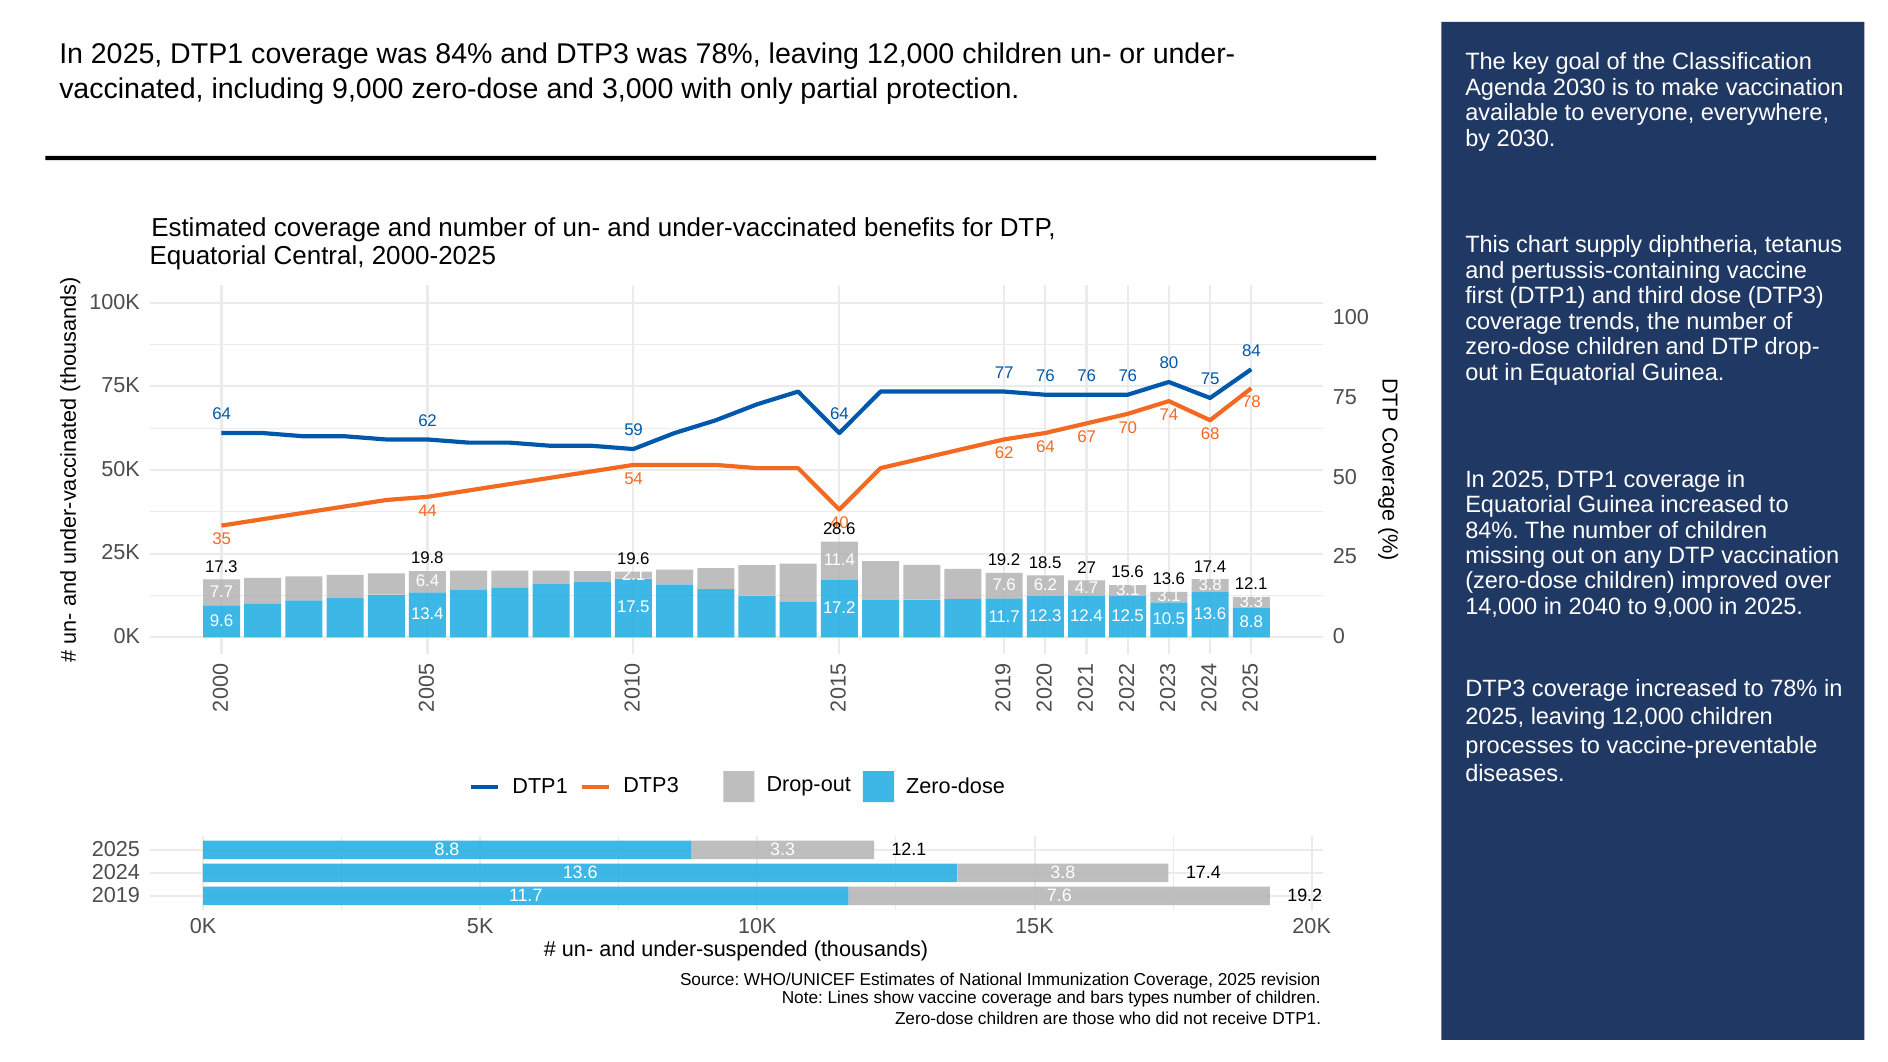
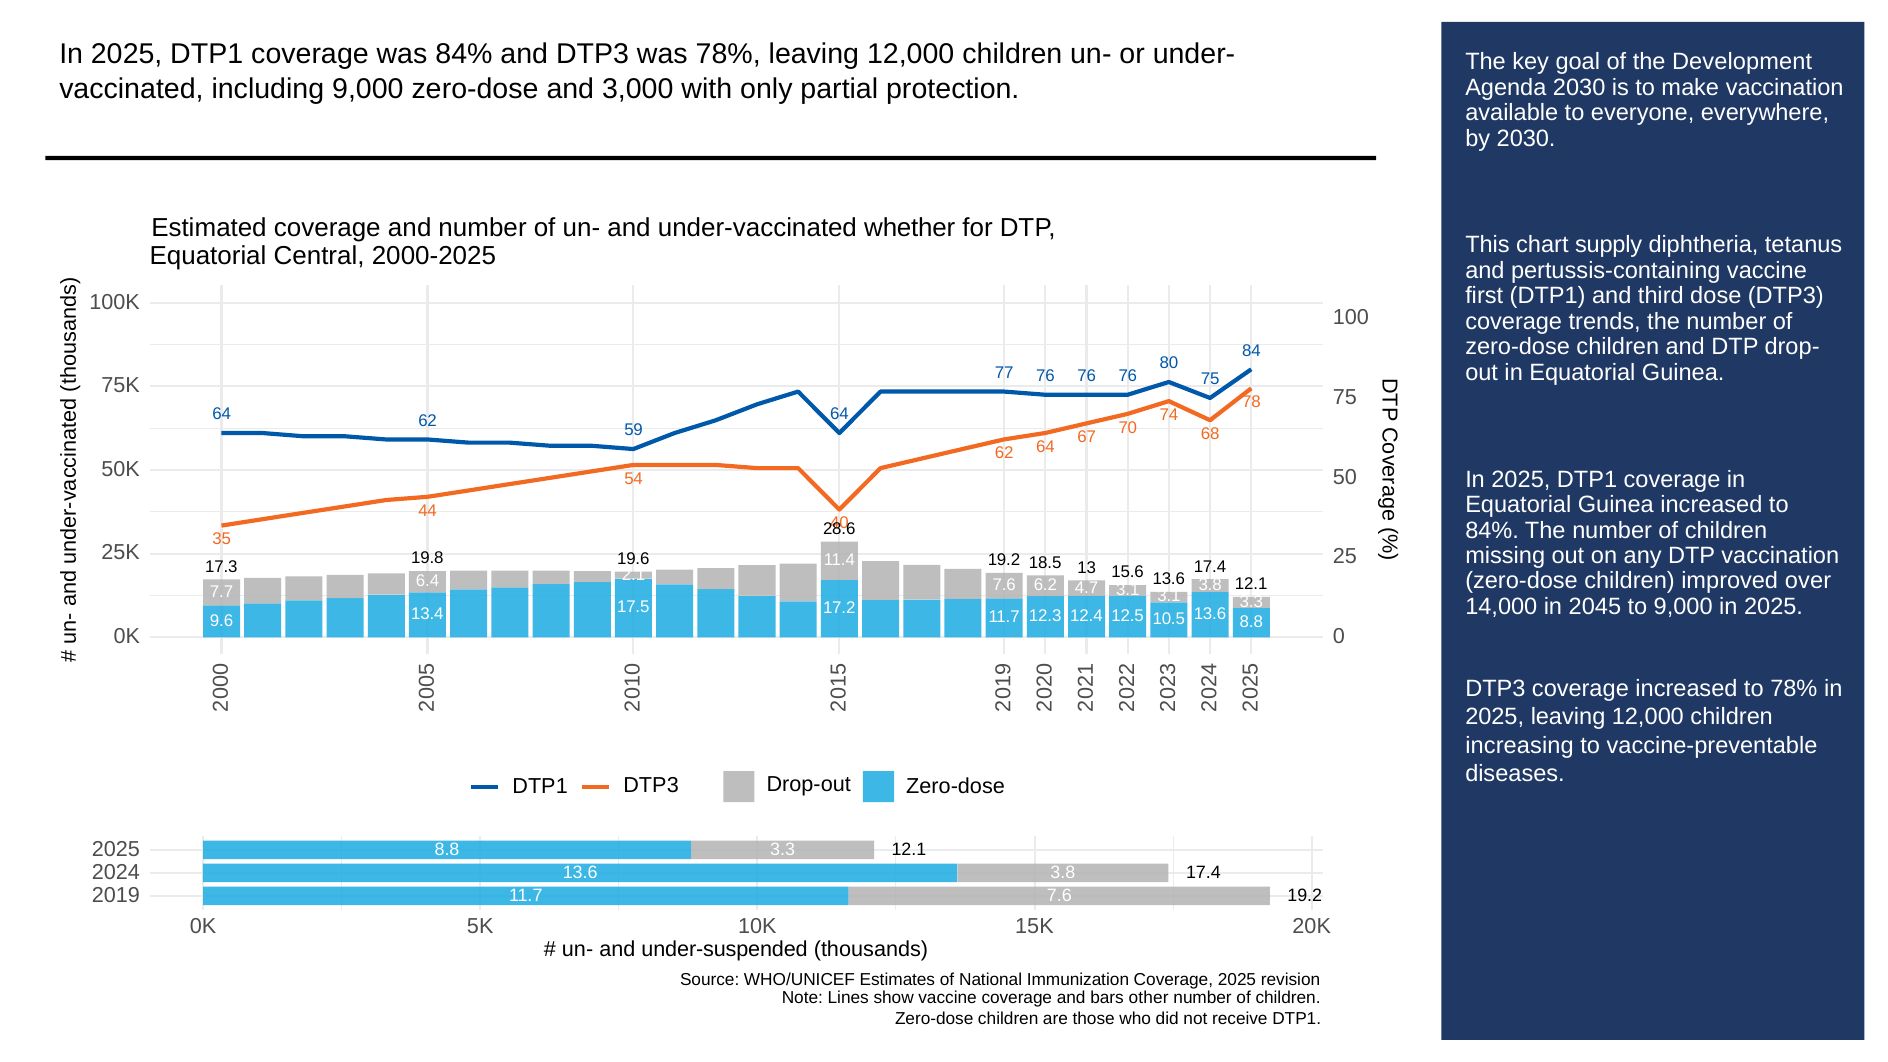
Classification: Classification -> Development (1742, 62)
benefits: benefits -> whether (910, 228)
27: 27 -> 13 (1087, 568)
2040: 2040 -> 2045 (1595, 607)
processes: processes -> increasing (1520, 745)
types: types -> other (1149, 998)
